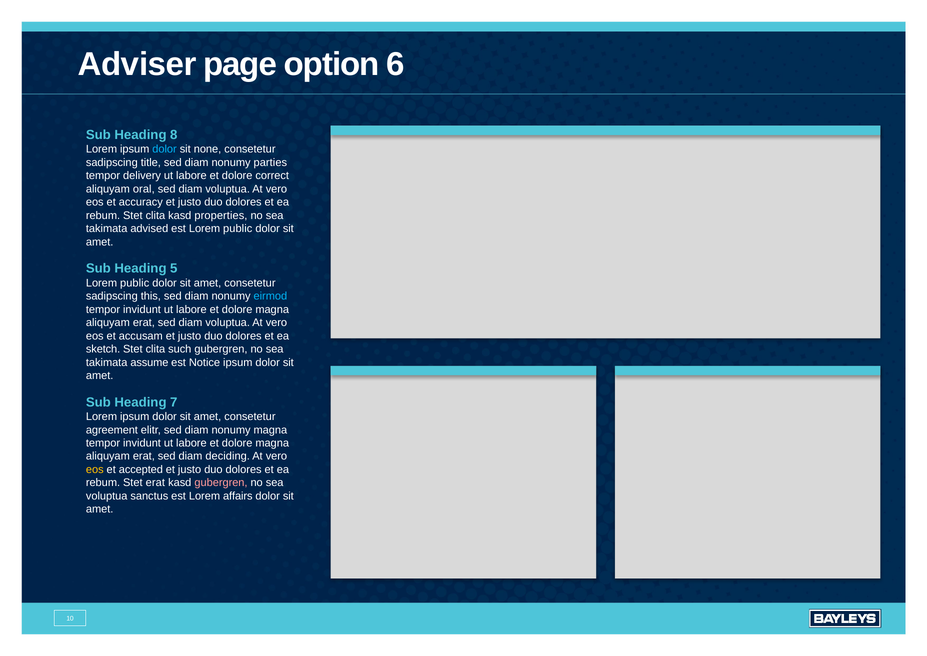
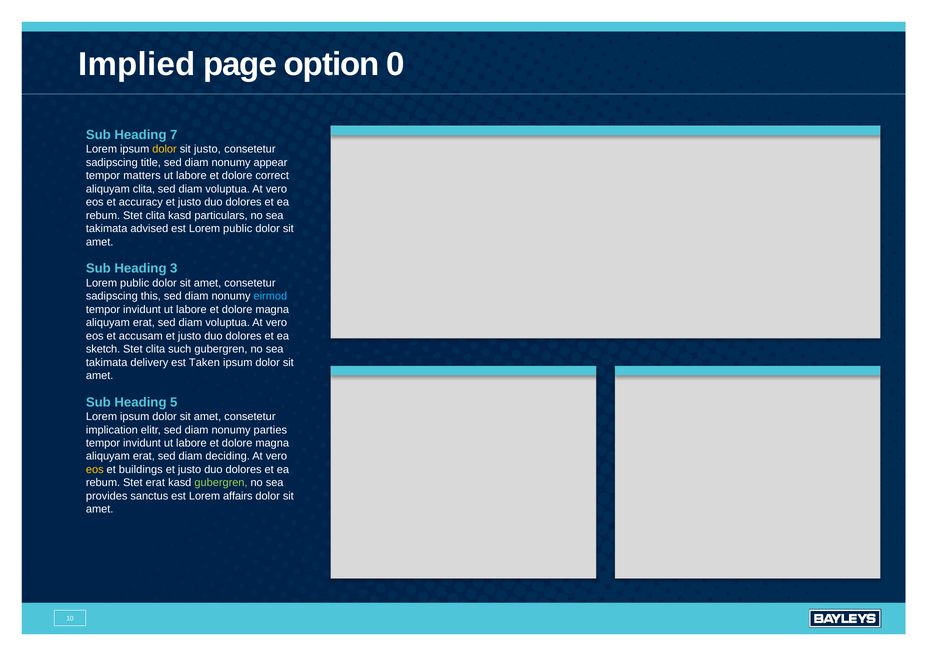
Adviser: Adviser -> Implied (137, 64)
6: 6 -> 0 (395, 64)
8: 8 -> 7 (174, 135)
dolor colour: light blue -> yellow (165, 149)
sit none: none -> justo (207, 149)
parties: parties -> appear (270, 162)
delivery: delivery -> matters (142, 176)
aliquyam oral: oral -> clita (144, 189)
properties: properties -> particulars (221, 215)
5: 5 -> 3 (174, 268)
assume: assume -> delivery (149, 362)
Notice: Notice -> Taken (204, 362)
7: 7 -> 5 (174, 402)
agreement: agreement -> implication (112, 430)
nonumy magna: magna -> parties (270, 430)
accepted: accepted -> buildings (141, 470)
gubergren colour: pink -> light green (221, 483)
voluptua: voluptua -> provides (107, 496)
